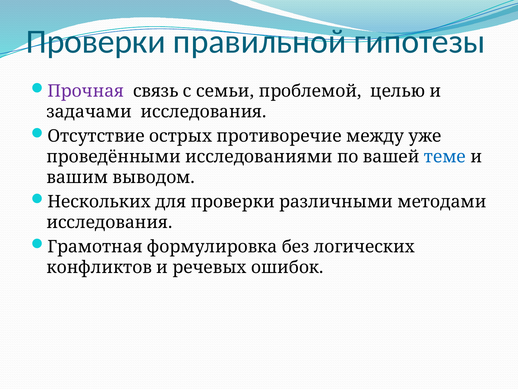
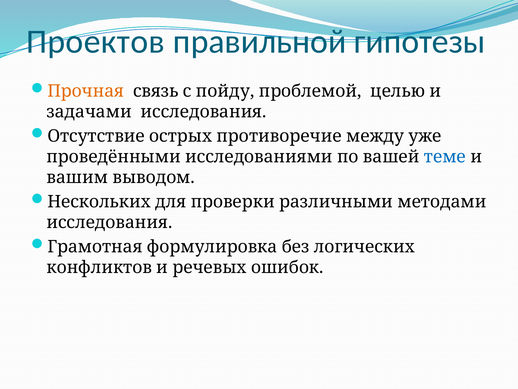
Проверки: Проверки -> Проектов (95, 42)
Прочная colour: purple -> orange (86, 91)
семьи: семьи -> пойду (225, 91)
